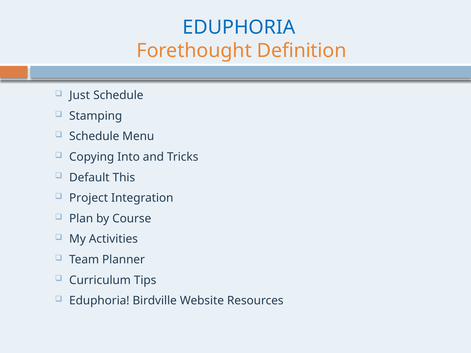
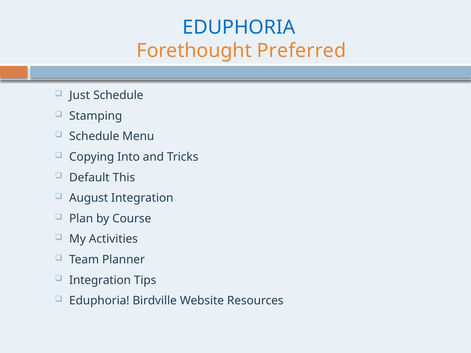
Definition: Definition -> Preferred (302, 51)
Project: Project -> August (89, 198)
Curriculum: Curriculum -> Integration (100, 280)
